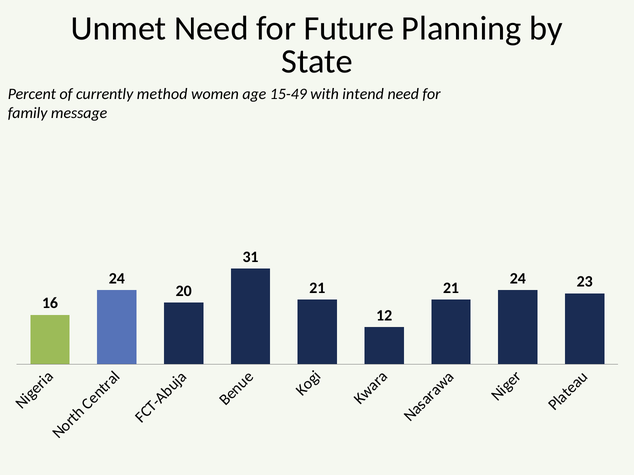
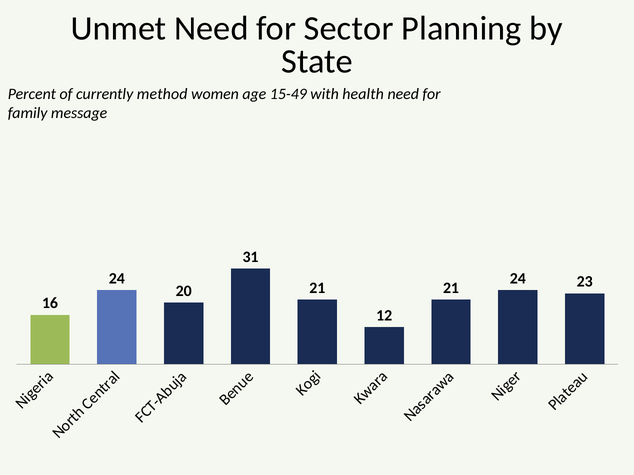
Future: Future -> Sector (349, 28)
intend: intend -> health (363, 94)
